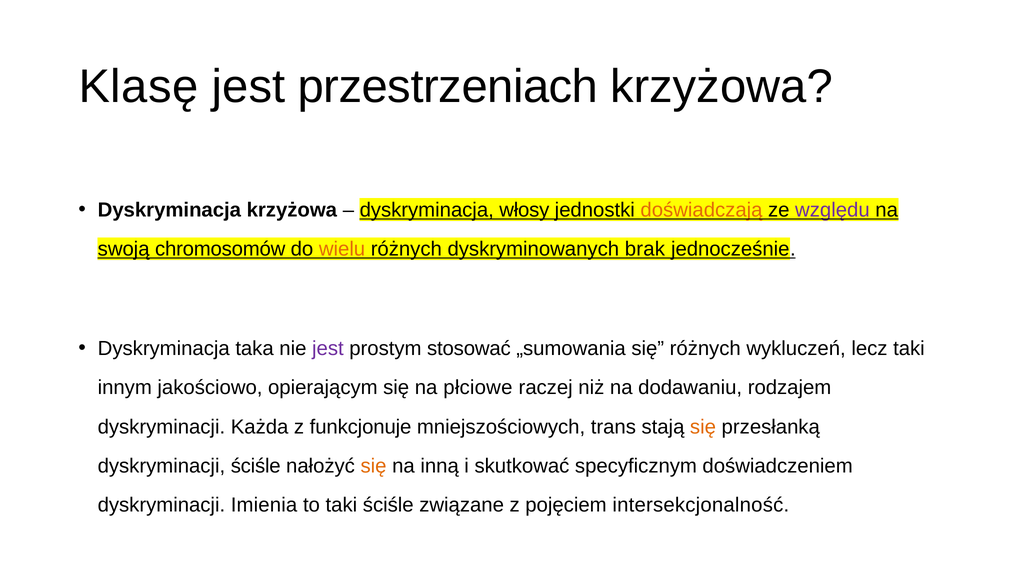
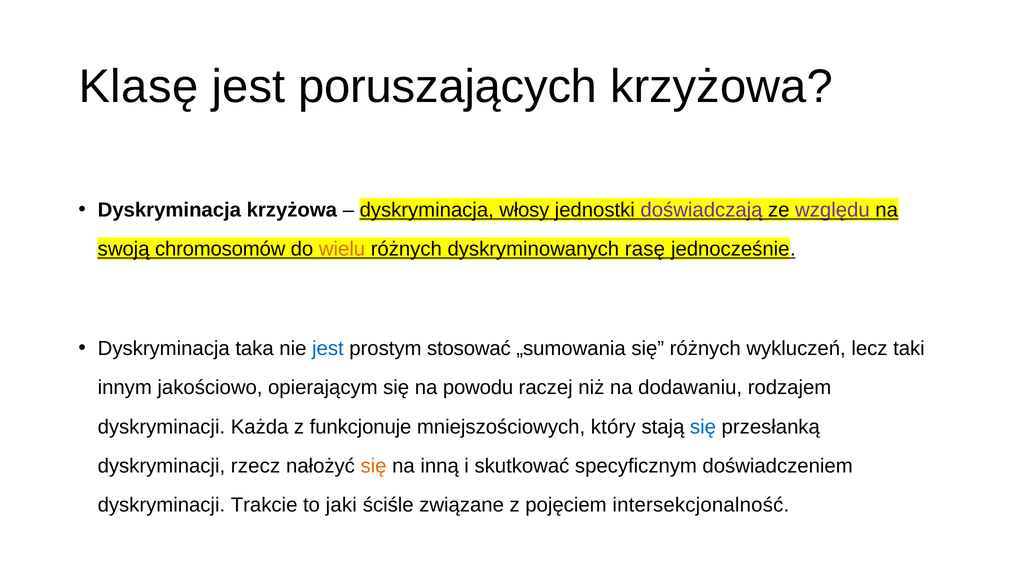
przestrzeniach: przestrzeniach -> poruszających (448, 86)
doświadczają colour: orange -> purple (702, 210)
brak: brak -> rasę (645, 249)
jest colour: purple -> blue (328, 348)
płciowe: płciowe -> powodu (478, 388)
trans: trans -> który (613, 427)
się colour: orange -> blue (703, 427)
dyskryminacji ściśle: ściśle -> rzecz (256, 466)
Imienia: Imienia -> Trakcie (264, 505)
to taki: taki -> jaki (341, 505)
